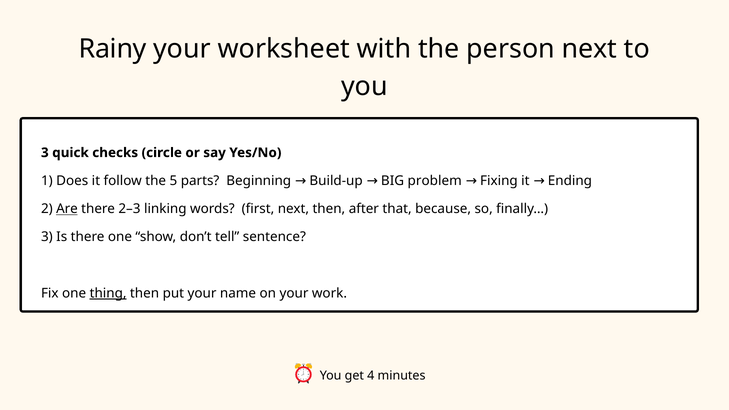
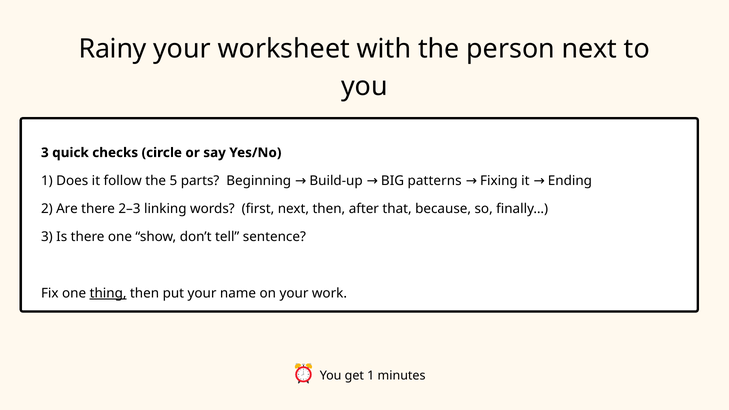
problem: problem -> patterns (435, 181)
Are underline: present -> none (67, 209)
get 4: 4 -> 1 (371, 376)
